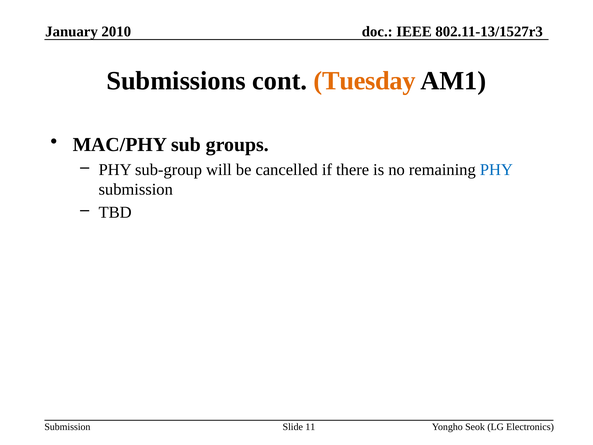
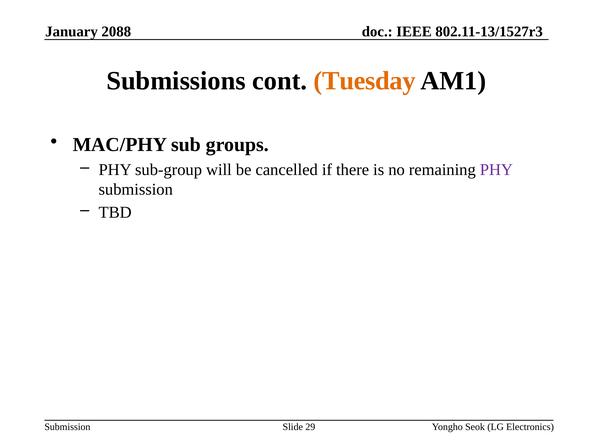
2010: 2010 -> 2088 (116, 32)
PHY colour: blue -> purple (496, 170)
11: 11 -> 29 (310, 427)
